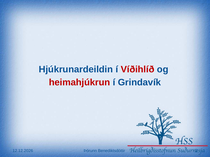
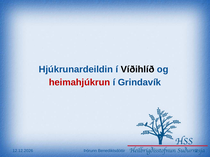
Víðihlíð colour: red -> black (138, 70)
